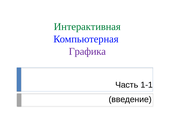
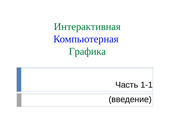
Графика colour: purple -> green (87, 52)
